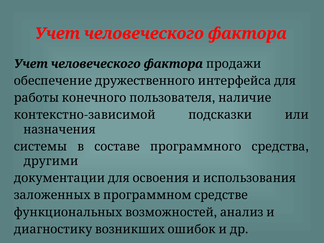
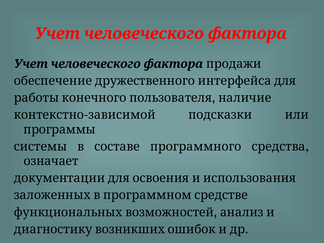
назначения: назначения -> программы (60, 130)
другими: другими -> означает (51, 161)
